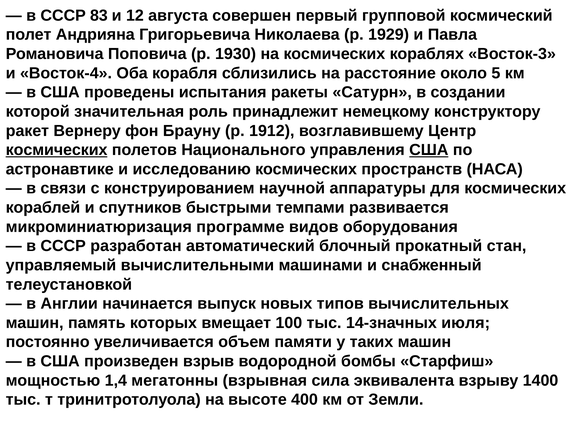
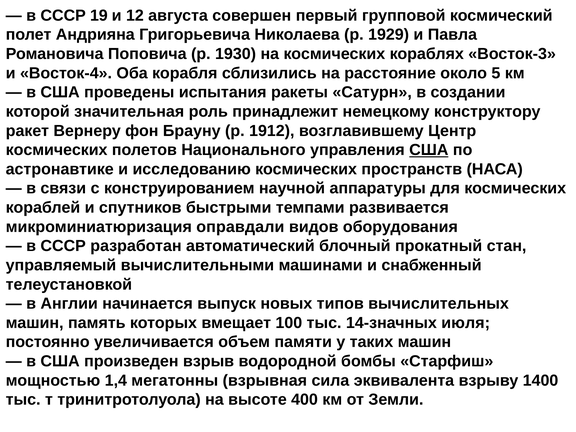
83: 83 -> 19 (99, 15)
космических underline: present -> none (57, 150)
программе: программе -> оправдали (240, 227)
